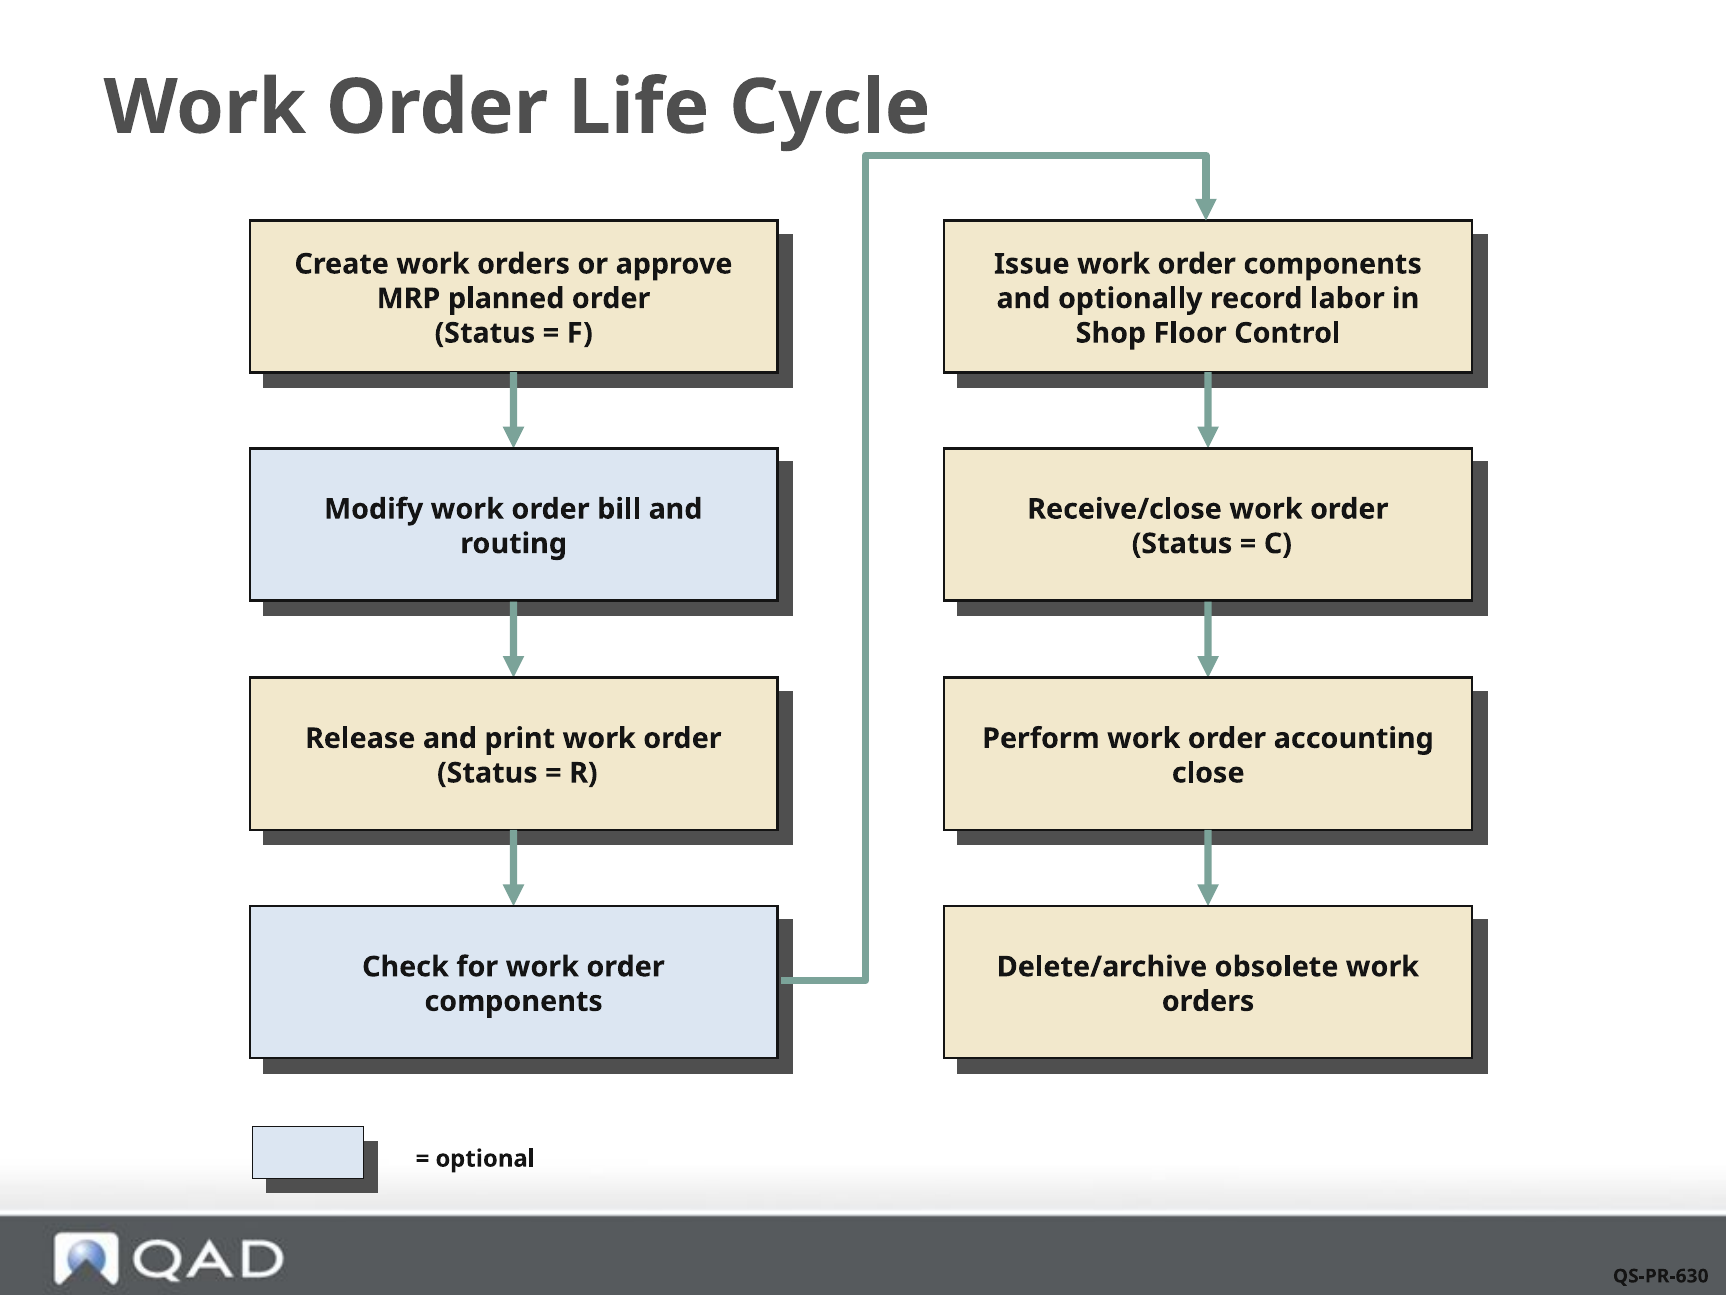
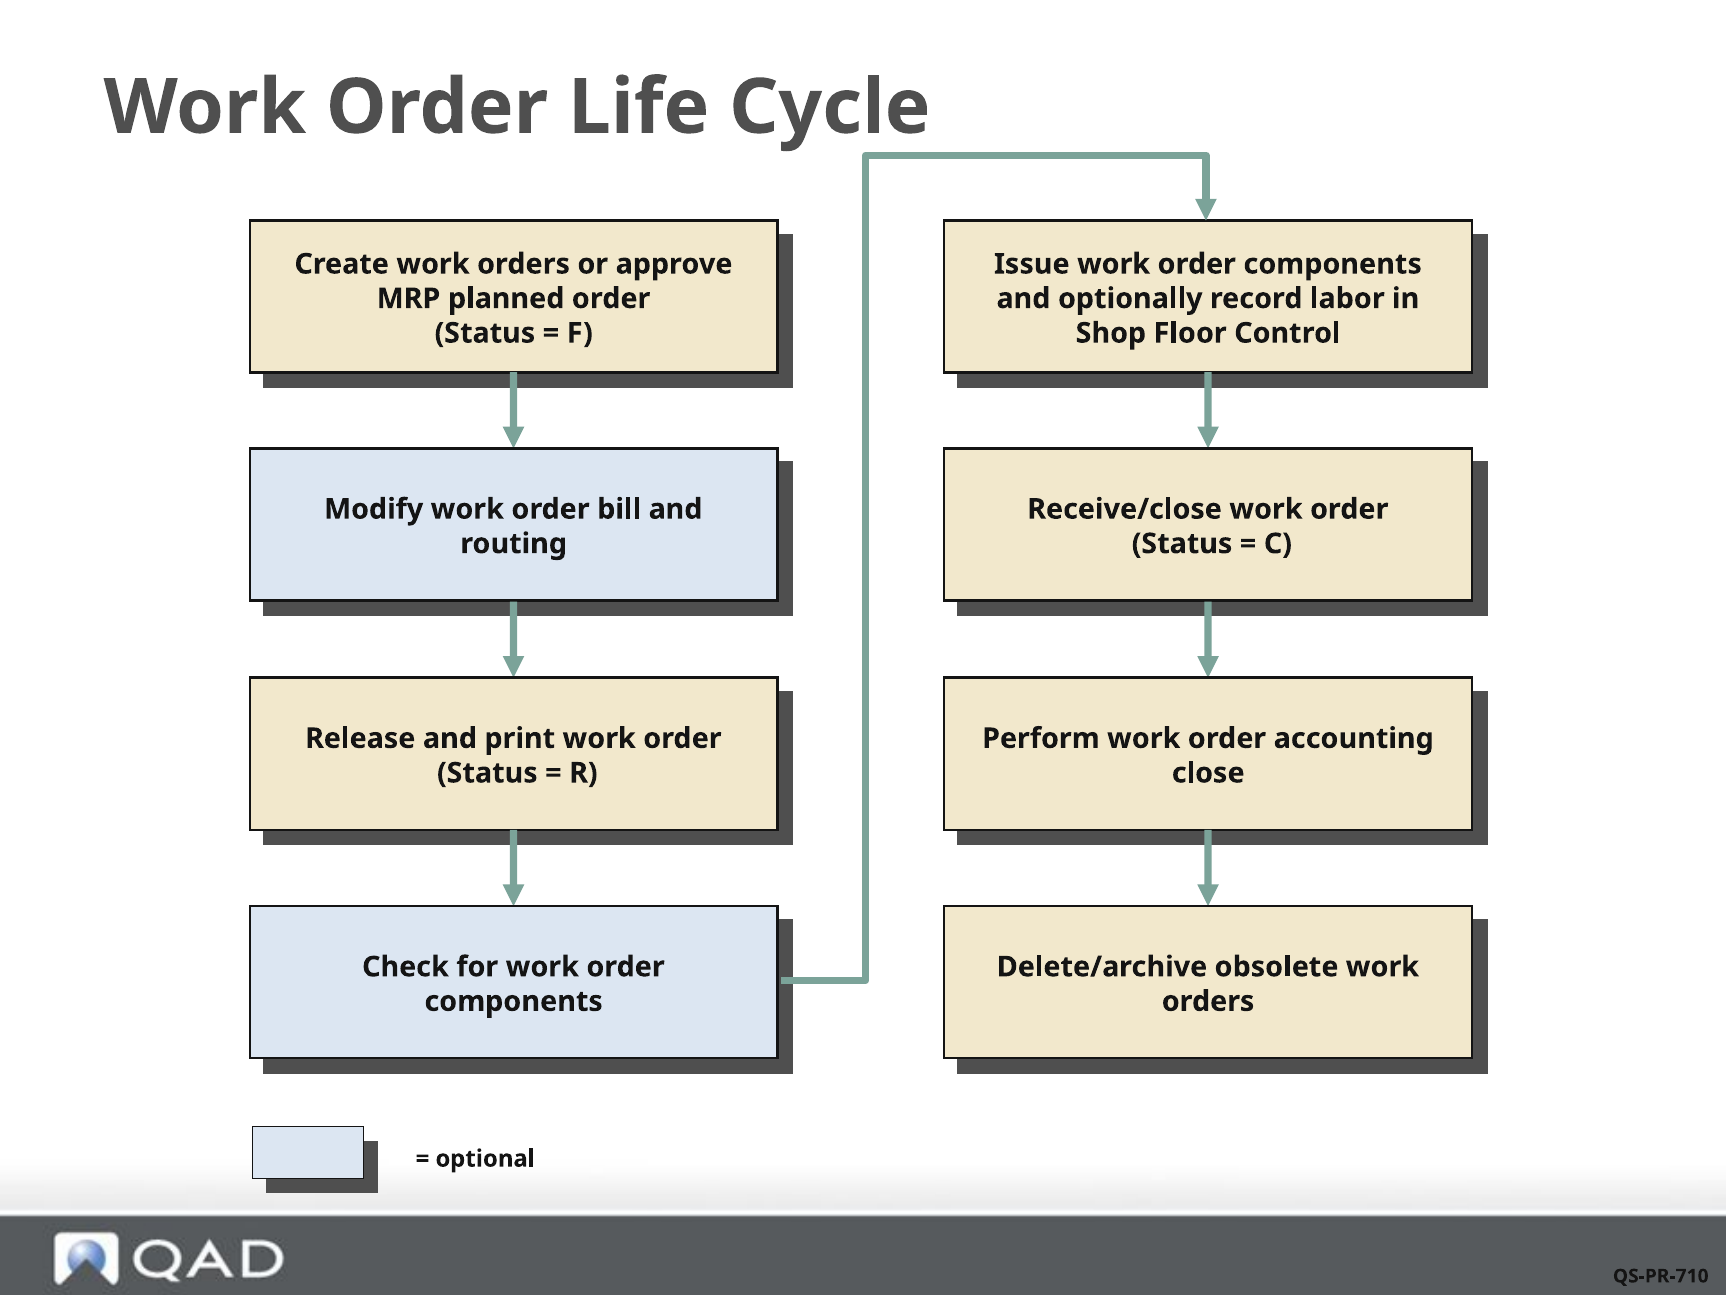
QS-PR-630: QS-PR-630 -> QS-PR-710 (1661, 1276)
